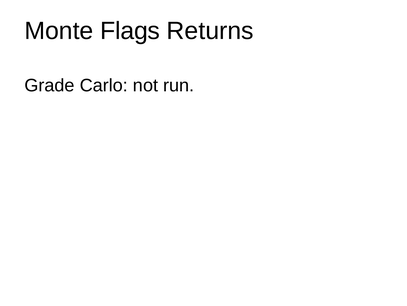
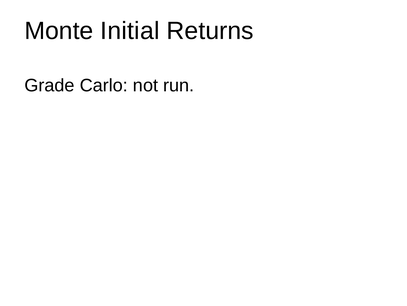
Flags: Flags -> Initial (130, 31)
